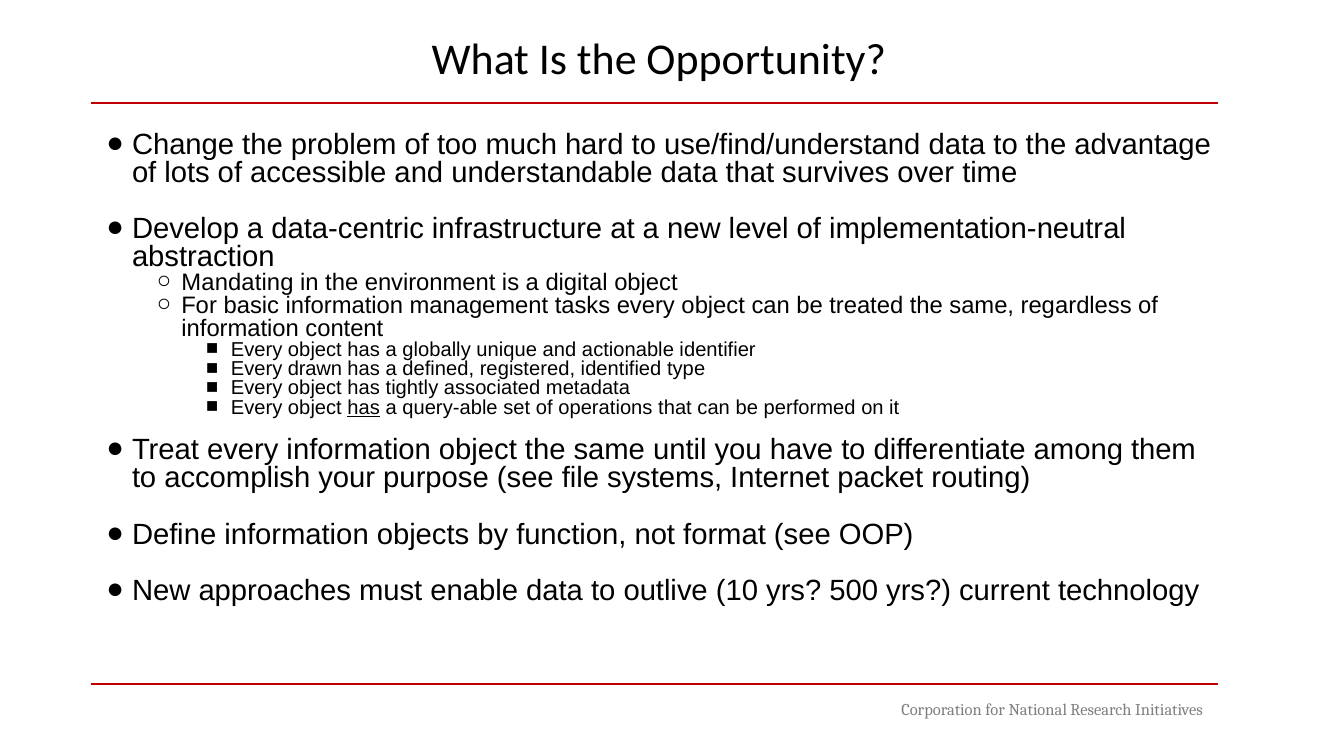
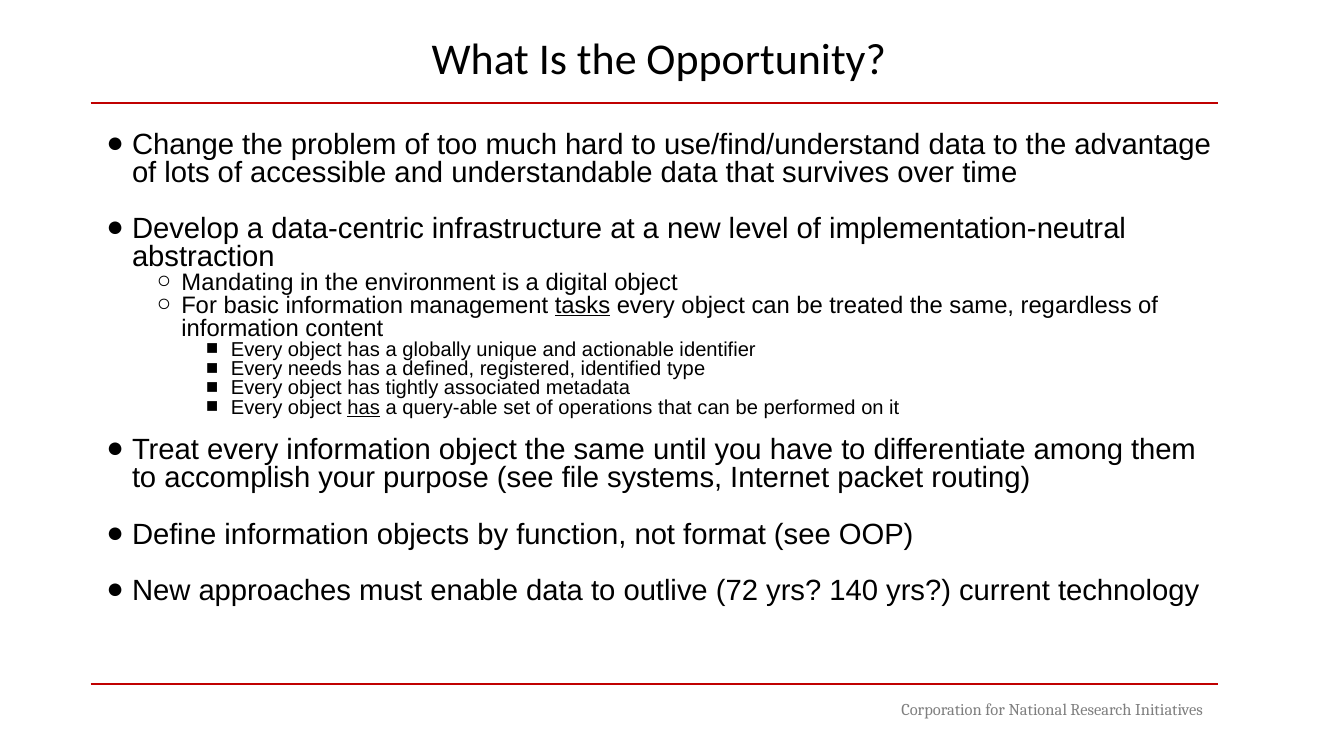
tasks underline: none -> present (582, 306)
drawn: drawn -> needs (315, 369)
10: 10 -> 72 (737, 591)
500: 500 -> 140 (854, 591)
